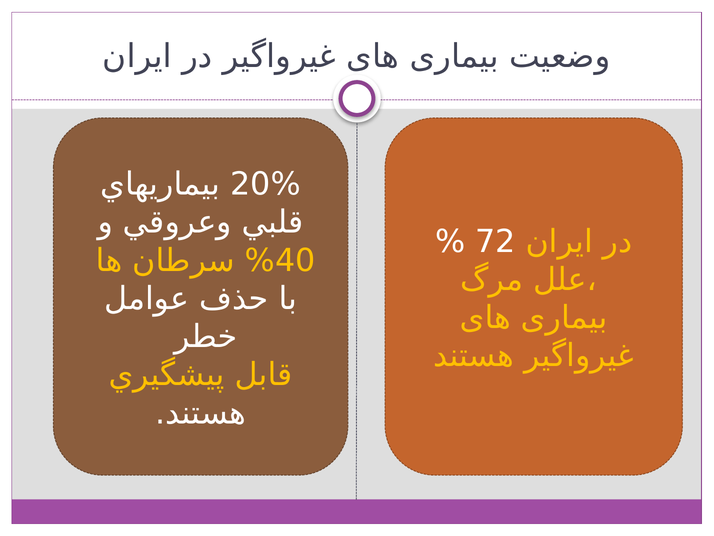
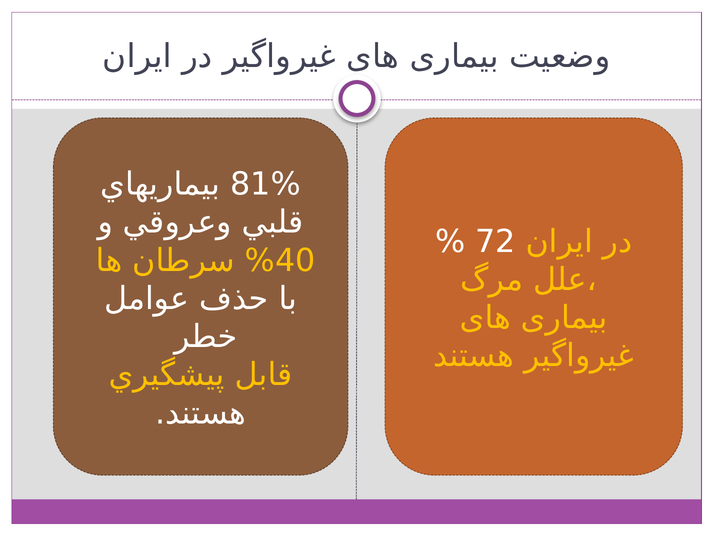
20%: 20% -> 81% (266, 184)
